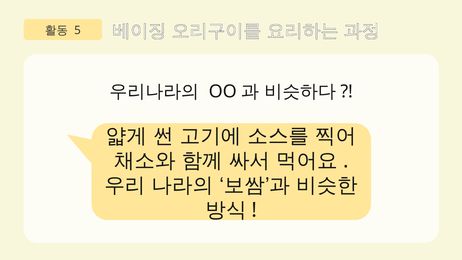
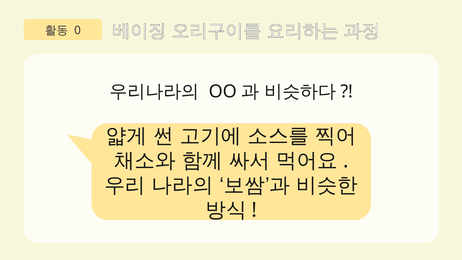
5: 5 -> 0 (78, 30)
